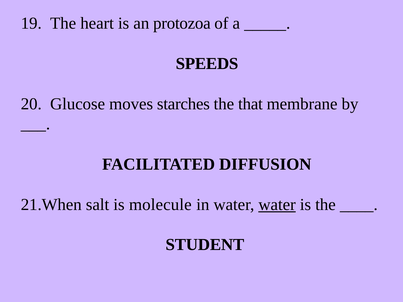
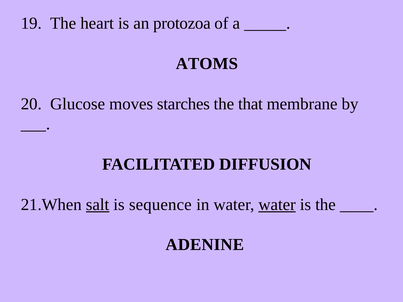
SPEEDS: SPEEDS -> ATOMS (207, 64)
salt underline: none -> present (98, 205)
molecule: molecule -> sequence (160, 205)
STUDENT: STUDENT -> ADENINE (205, 245)
